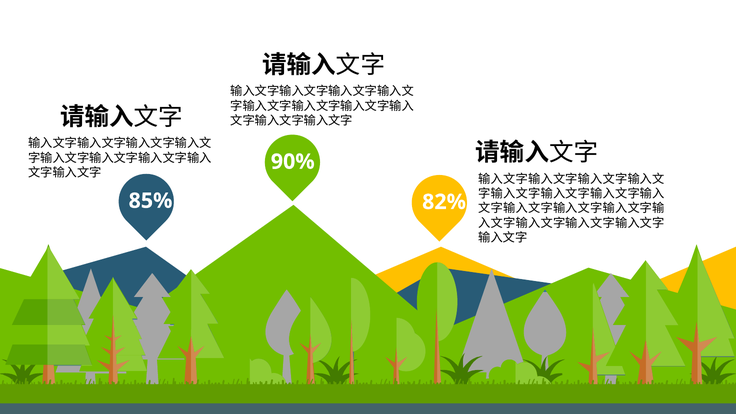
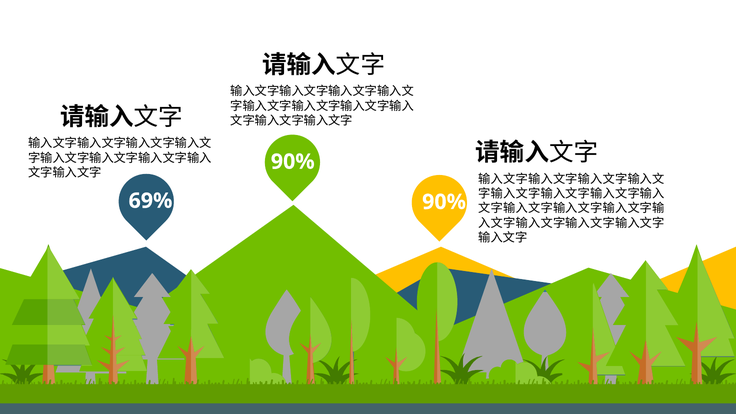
85%: 85% -> 69% (150, 201)
82%: 82% -> 90% (444, 202)
